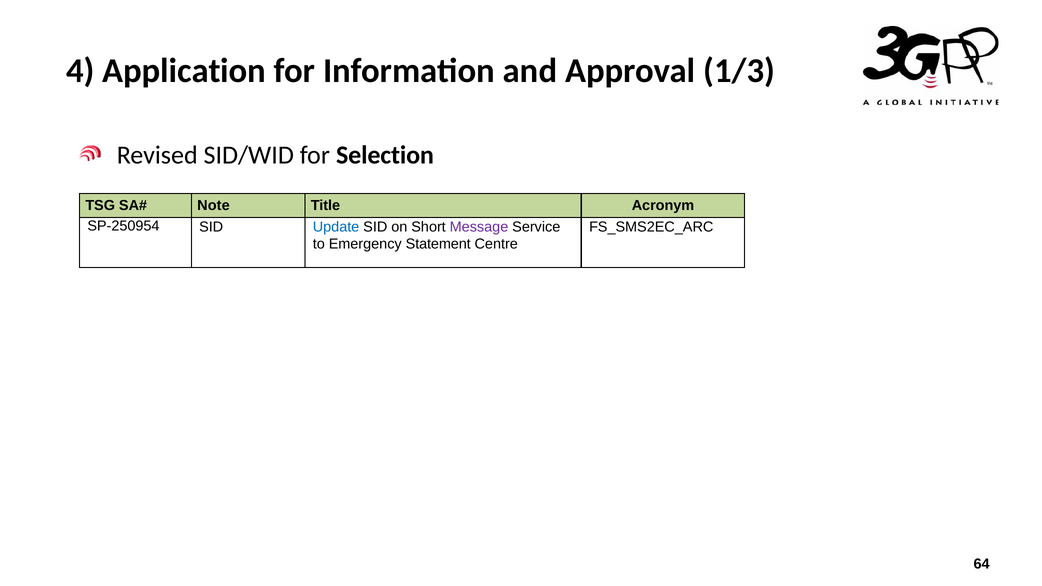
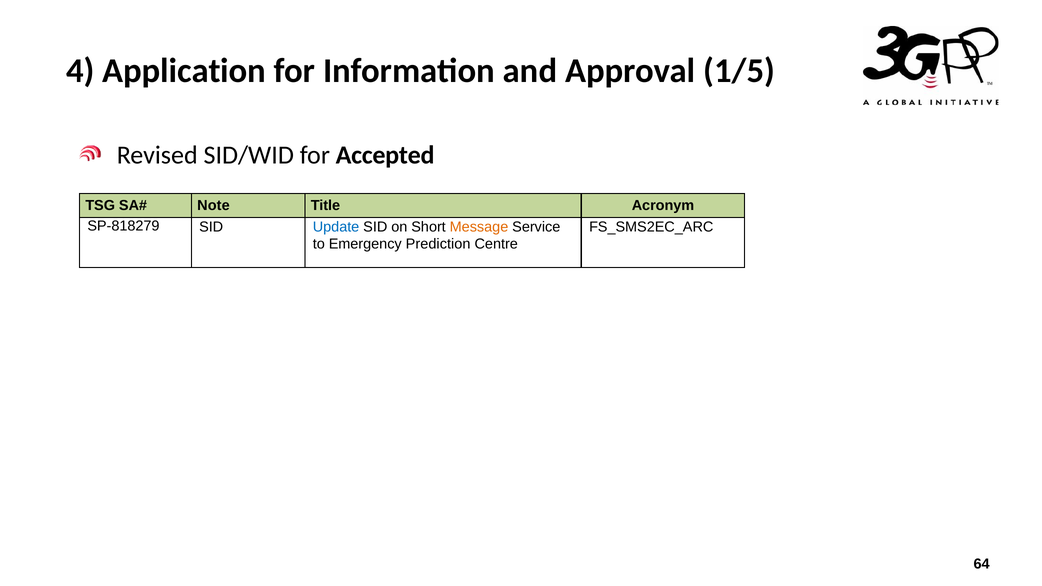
1/3: 1/3 -> 1/5 (739, 71)
Selection: Selection -> Accepted (385, 155)
SP-250954: SP-250954 -> SP-818279 (123, 226)
Message colour: purple -> orange (479, 227)
Statement: Statement -> Prediction (438, 244)
